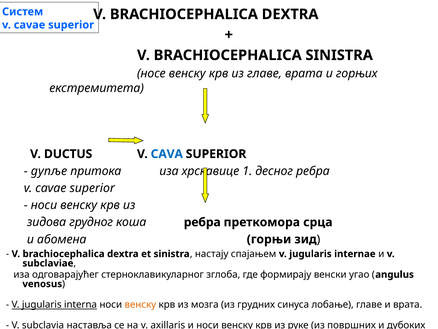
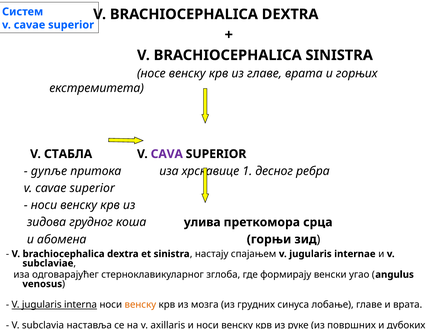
DUCTUS: DUCTUS -> СТАБЛА (68, 154)
CAVA colour: blue -> purple (167, 154)
коша ребра: ребра -> улива (202, 222)
